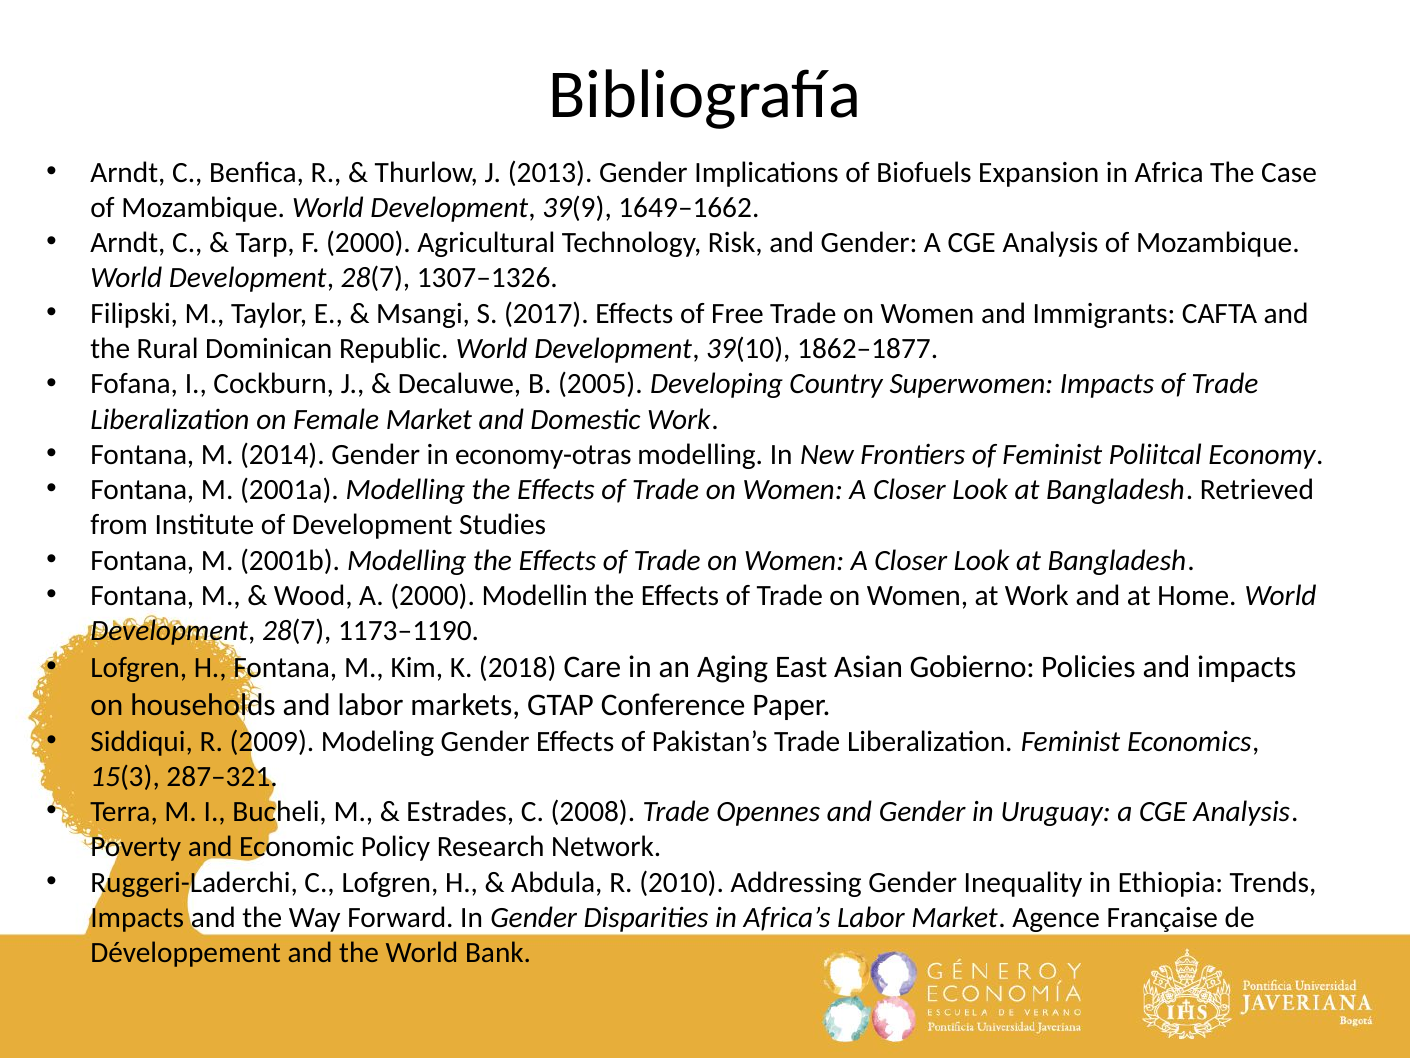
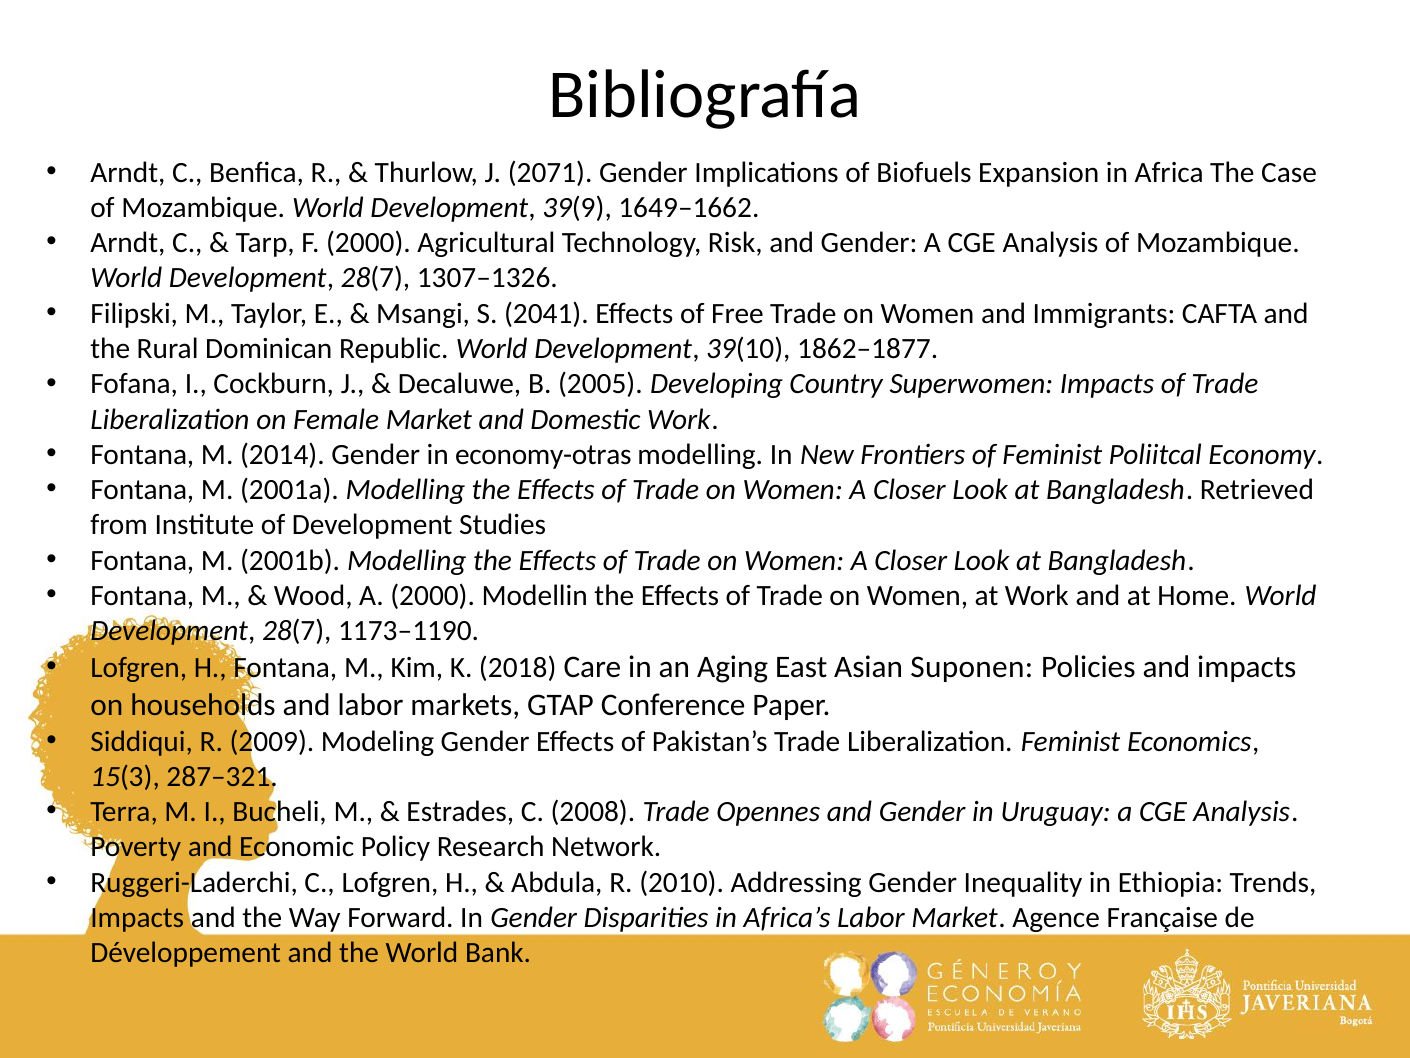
2013: 2013 -> 2071 (550, 172)
2017: 2017 -> 2041 (546, 313)
Gobierno: Gobierno -> Suponen (972, 667)
